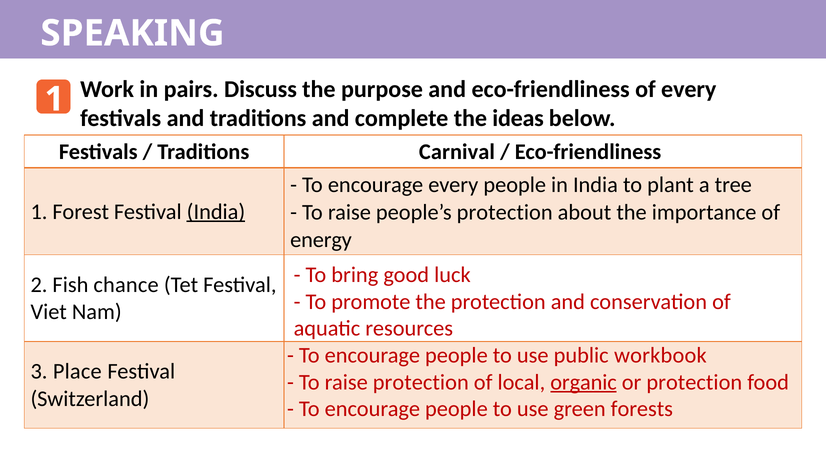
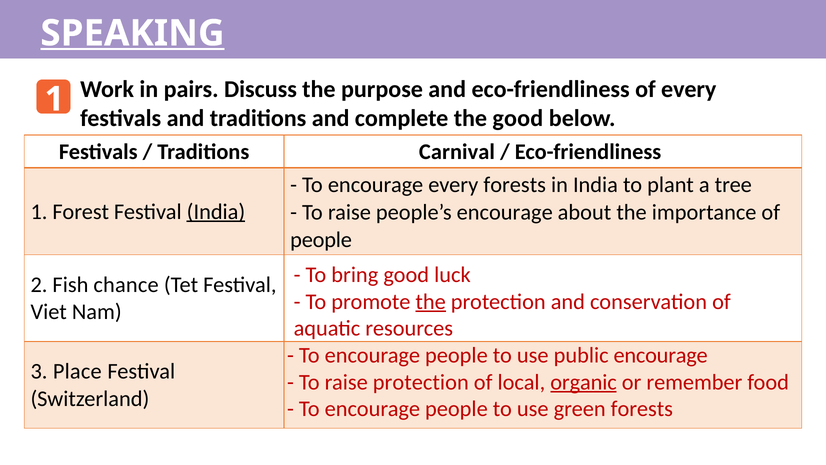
SPEAKING underline: none -> present (132, 33)
the ideas: ideas -> good (518, 118)
every people: people -> forests (515, 185)
people’s protection: protection -> encourage (505, 212)
energy: energy -> people (321, 240)
the underline: none -> present (431, 301)
public workbook: workbook -> encourage (661, 355)
or protection: protection -> remember (694, 382)
